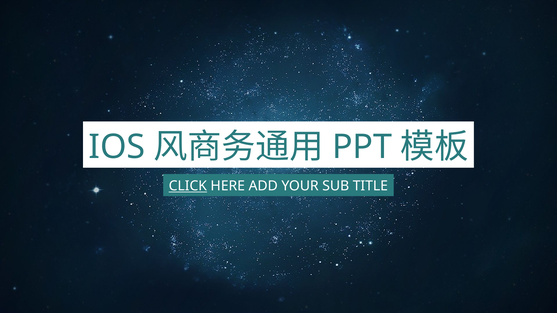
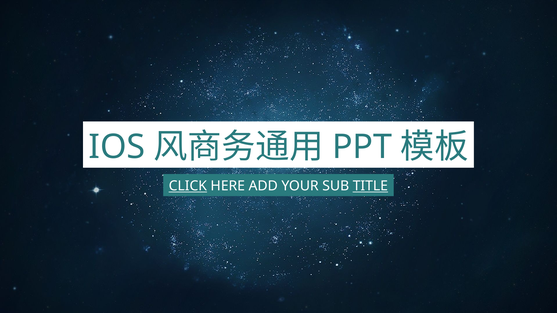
TITLE underline: none -> present (370, 186)
